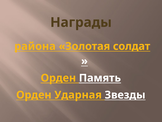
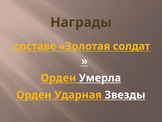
района: района -> составе (35, 46)
Память: Память -> Умерла (100, 78)
